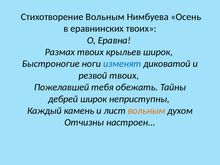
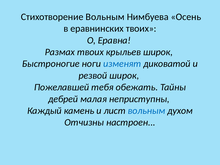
резвой твоих: твоих -> широк (124, 75)
дебрей широк: широк -> малая (93, 99)
вольным colour: orange -> blue (146, 111)
